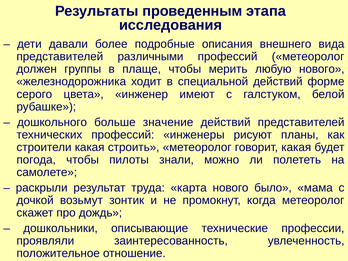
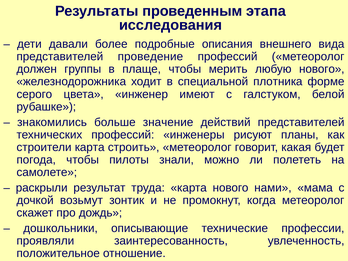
различными: различными -> проведение (150, 57)
специальной действий: действий -> плотника (278, 82)
дошкольного: дошкольного -> знакомились (52, 122)
строители какая: какая -> карта (90, 147)
было: было -> нами (273, 188)
